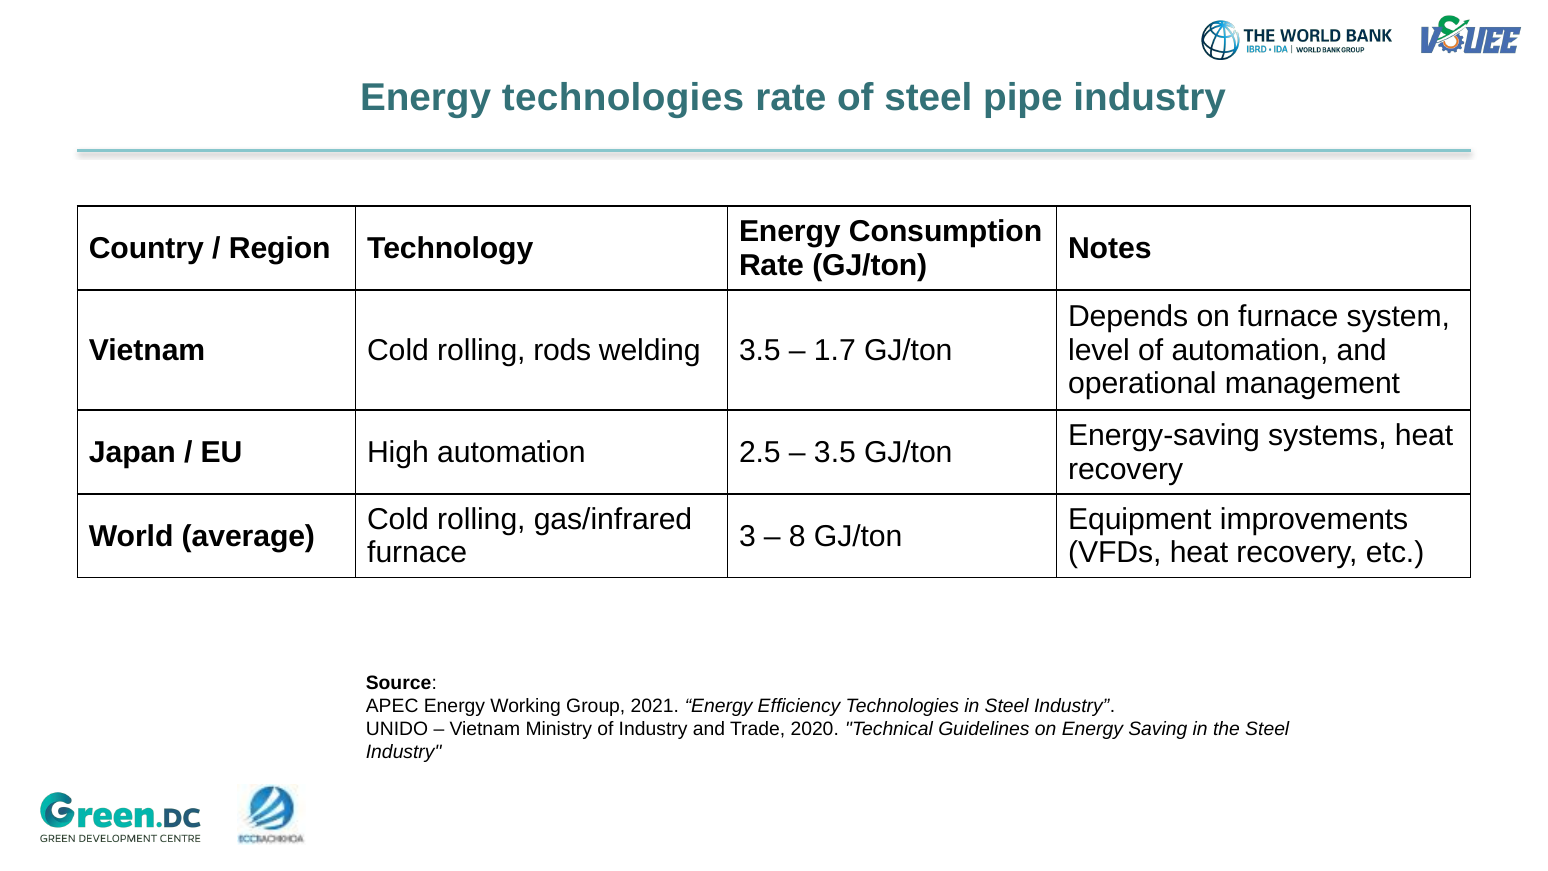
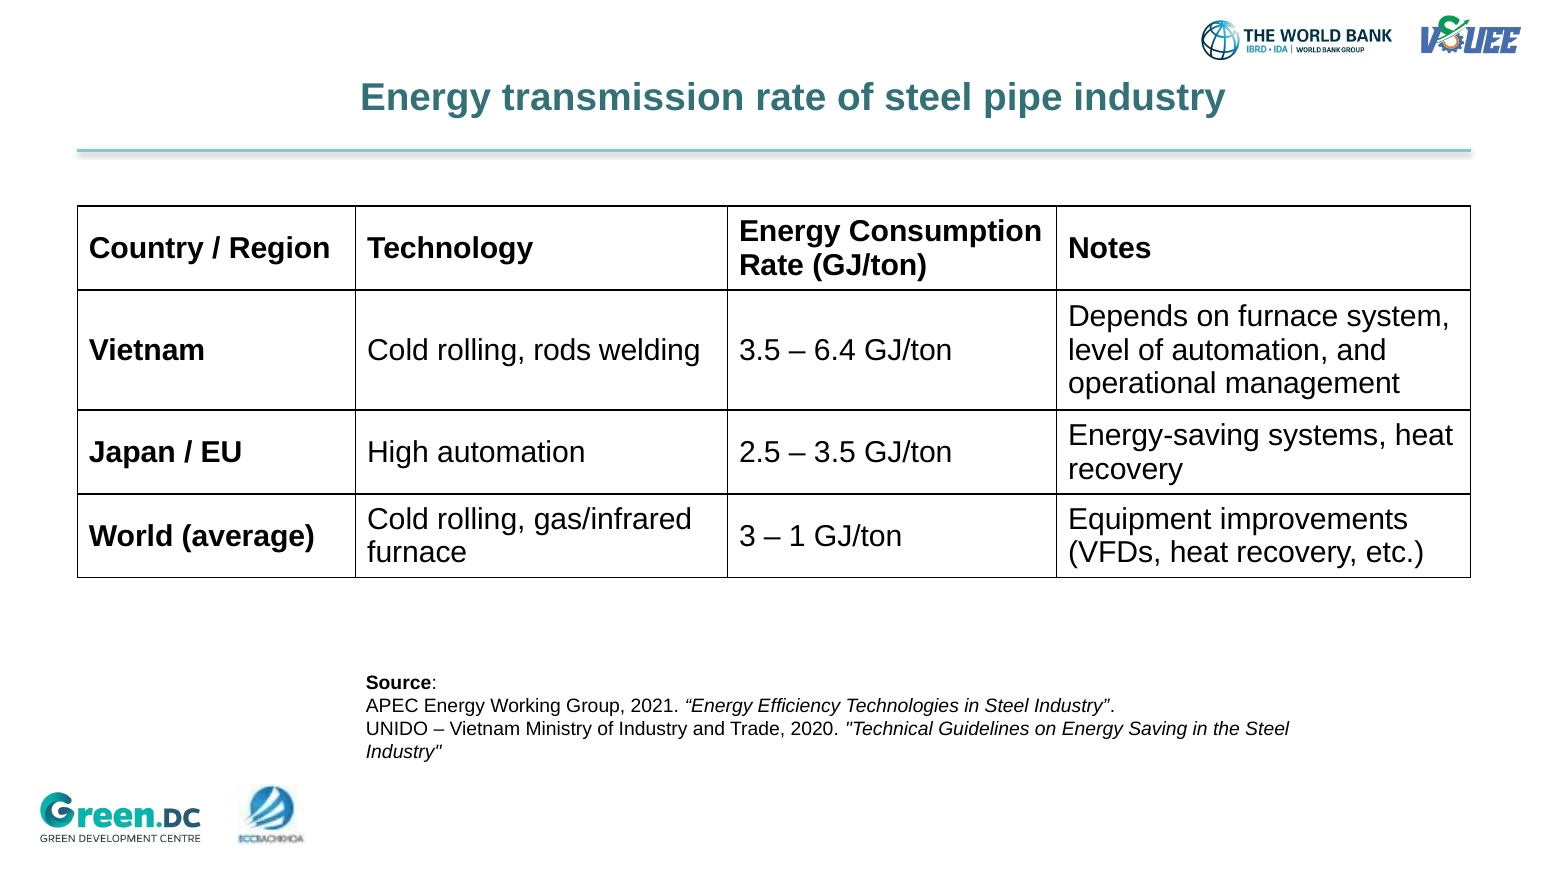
Energy technologies: technologies -> transmission (623, 98)
1.7: 1.7 -> 6.4 (835, 350)
8: 8 -> 1 (797, 536)
